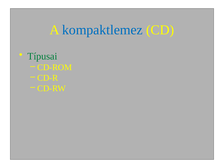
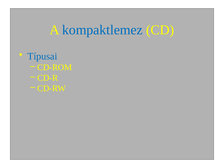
Típusai colour: green -> blue (42, 56)
